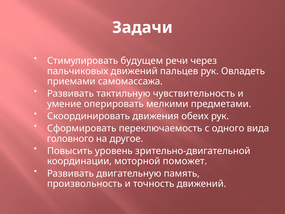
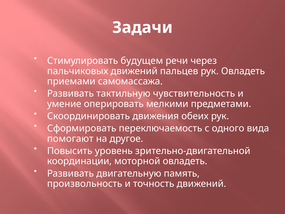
головного: головного -> помогают (70, 139)
моторной поможет: поможет -> овладеть (185, 161)
